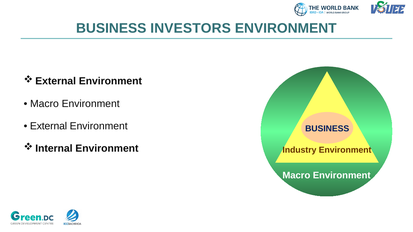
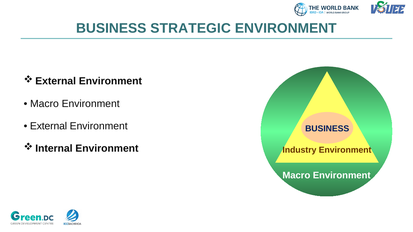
INVESTORS: INVESTORS -> STRATEGIC (191, 28)
